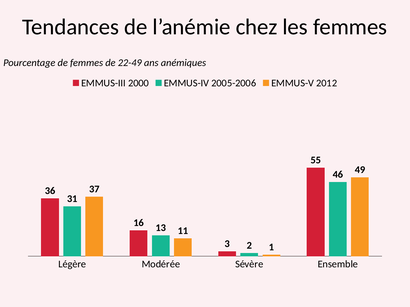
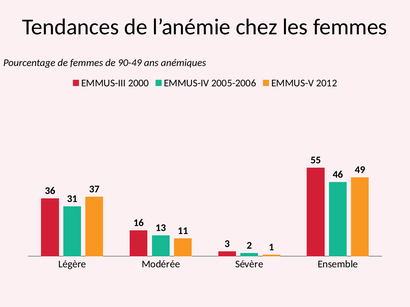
22-49: 22-49 -> 90-49 (130, 63)
